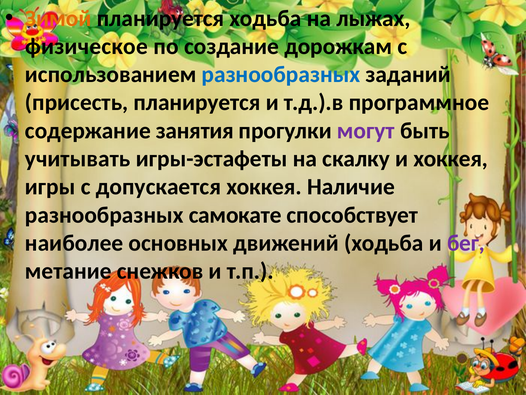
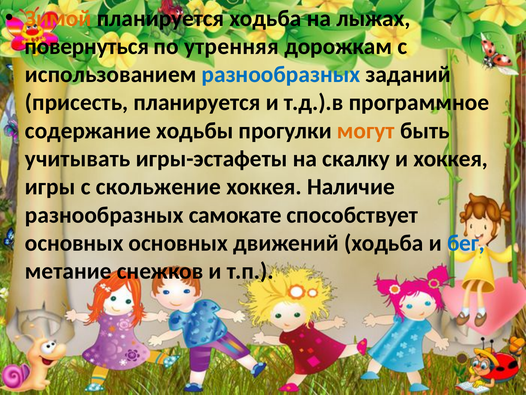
физическое: физическое -> повернуться (87, 46)
создание: создание -> утренняя (231, 46)
занятия: занятия -> ходьбы (195, 131)
могут colour: purple -> orange (366, 131)
допускается: допускается -> скольжение (158, 187)
наиболее: наиболее -> основных (74, 243)
бег colour: purple -> blue (466, 243)
